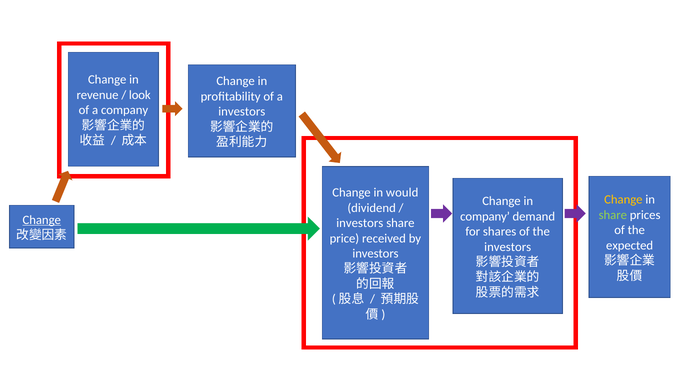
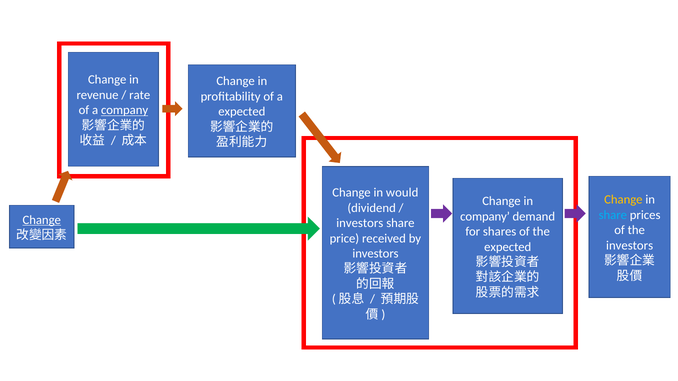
look: look -> rate (140, 95)
company underline: none -> present (125, 110)
investors: investors -> expected (242, 112)
share colour: light green -> light blue (613, 215)
expected: expected -> investors (630, 246)
investors: investors -> expected (508, 247)
